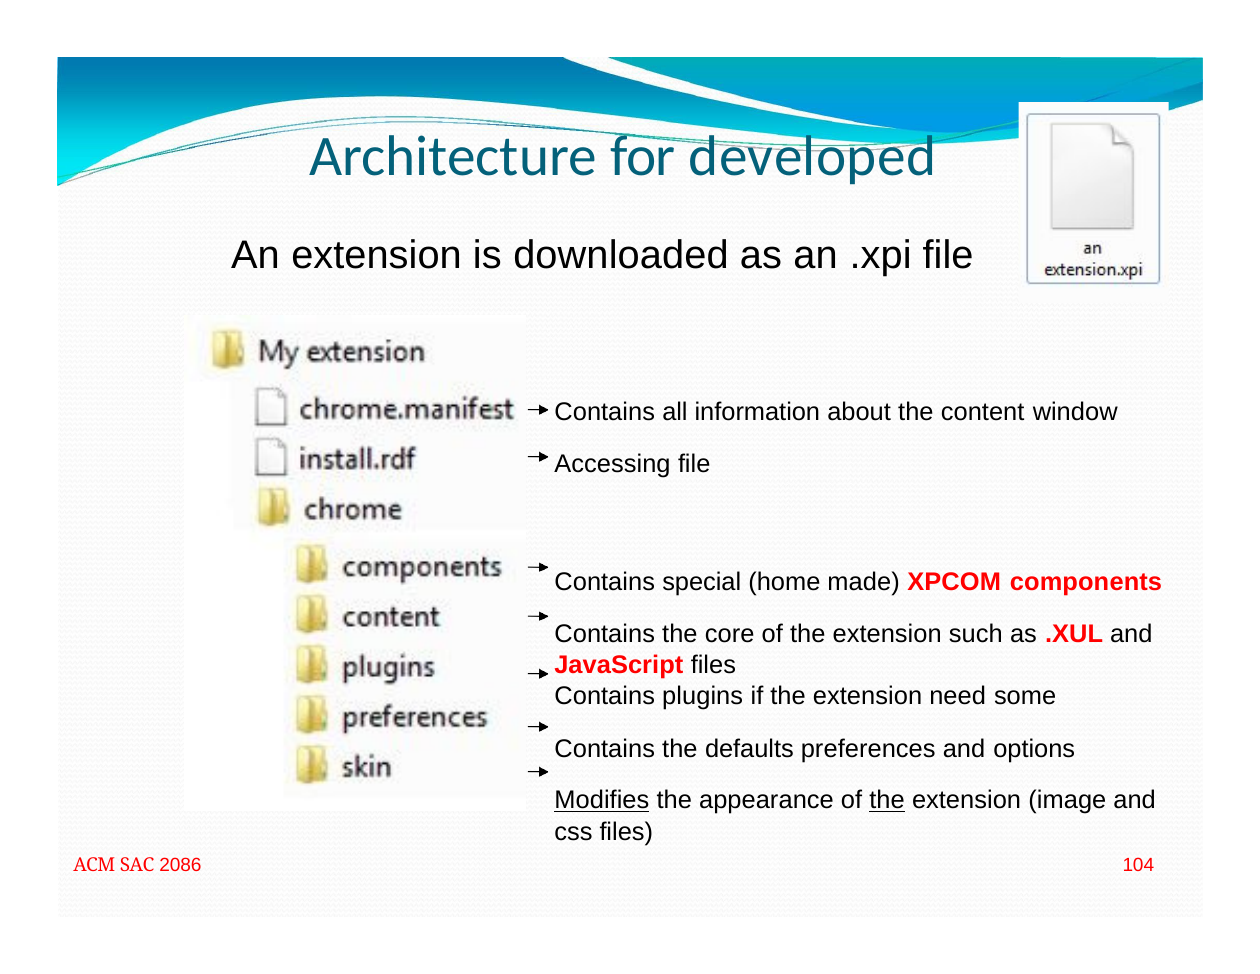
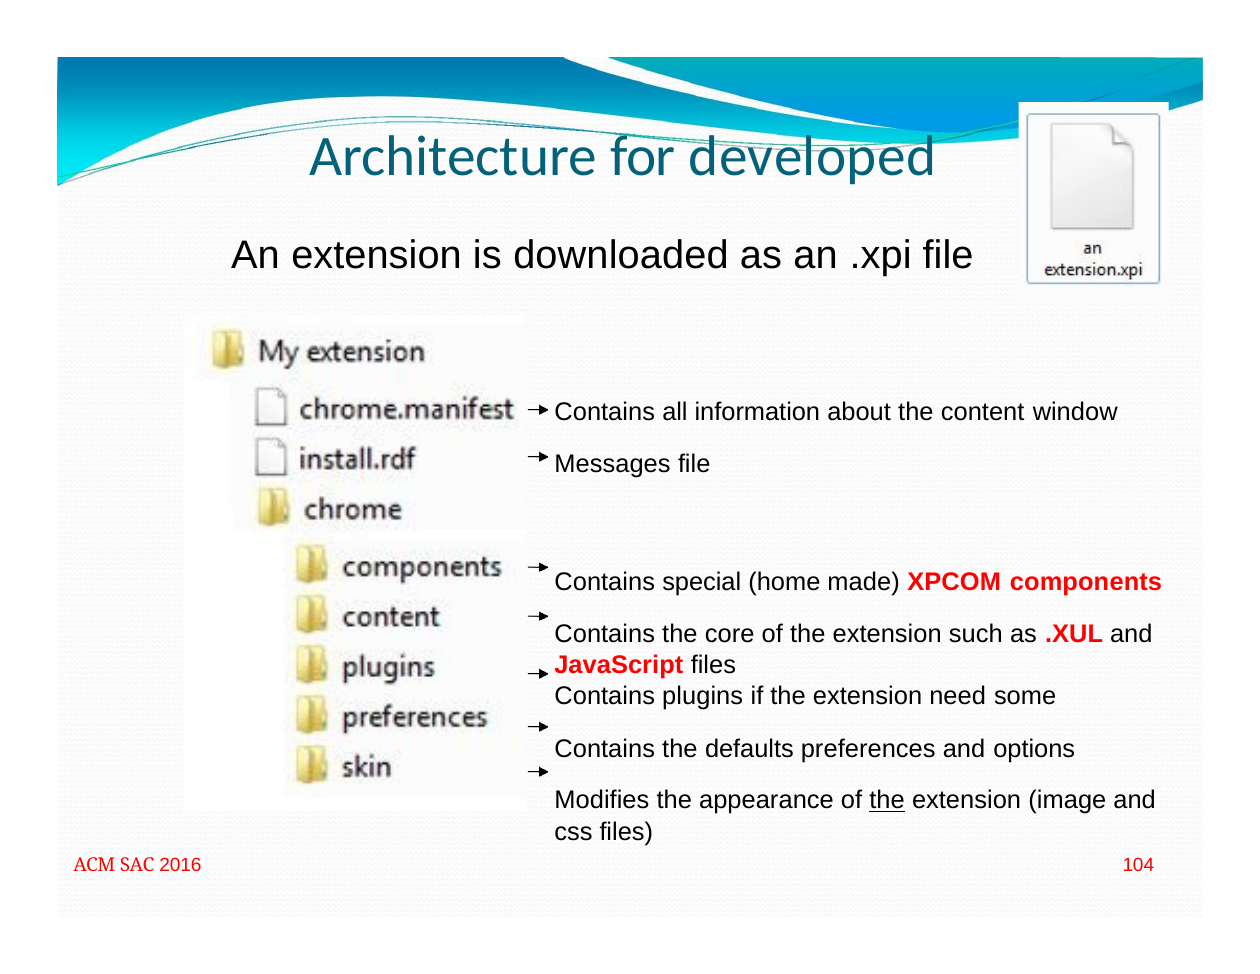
Accessing: Accessing -> Messages (613, 464)
Modifies underline: present -> none (602, 800)
2086: 2086 -> 2016 (180, 865)
